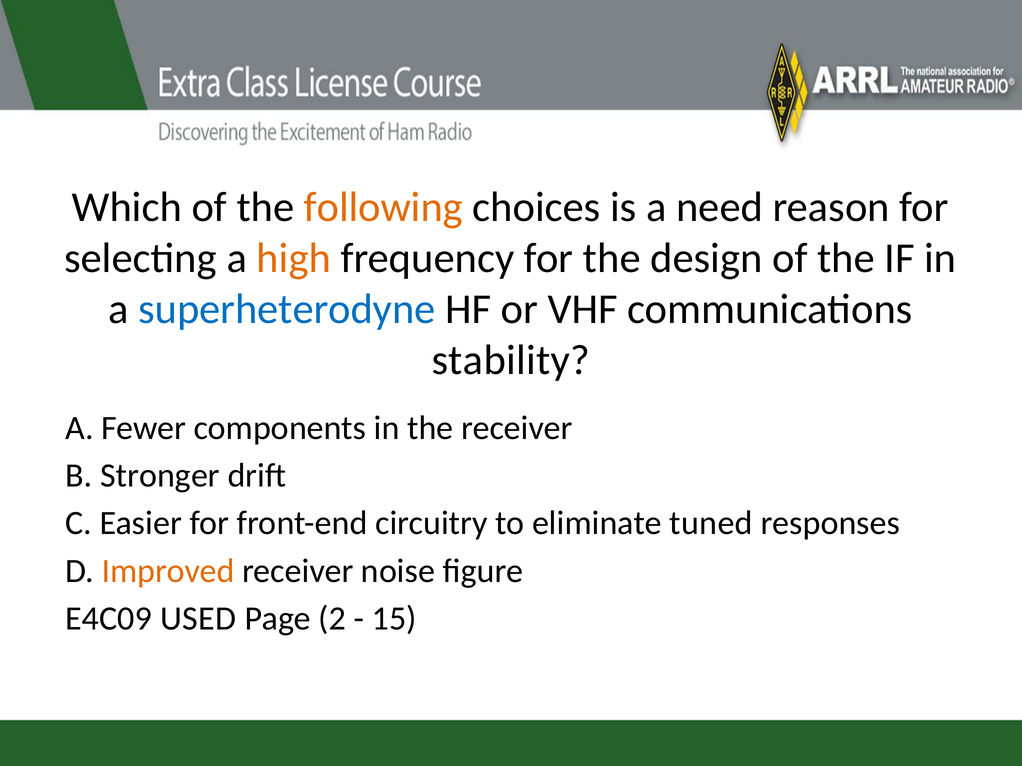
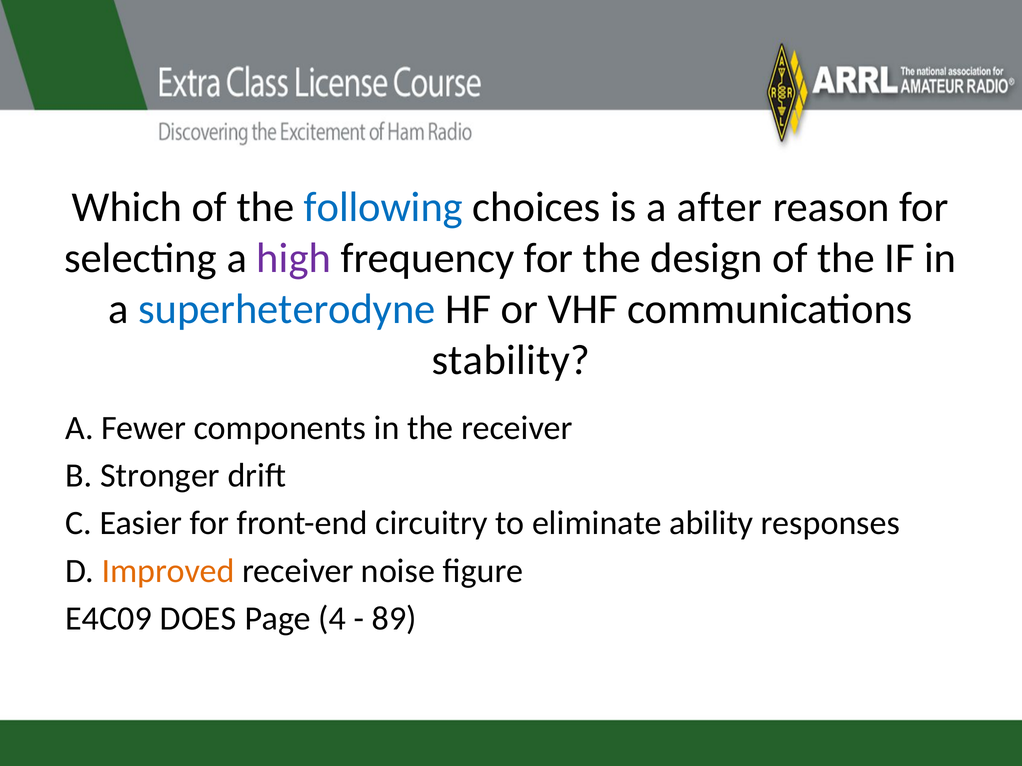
following colour: orange -> blue (383, 207)
need: need -> after (719, 207)
high colour: orange -> purple (294, 258)
tuned: tuned -> ability (711, 523)
USED: USED -> DOES (198, 619)
2: 2 -> 4 (332, 619)
15: 15 -> 89 (394, 619)
